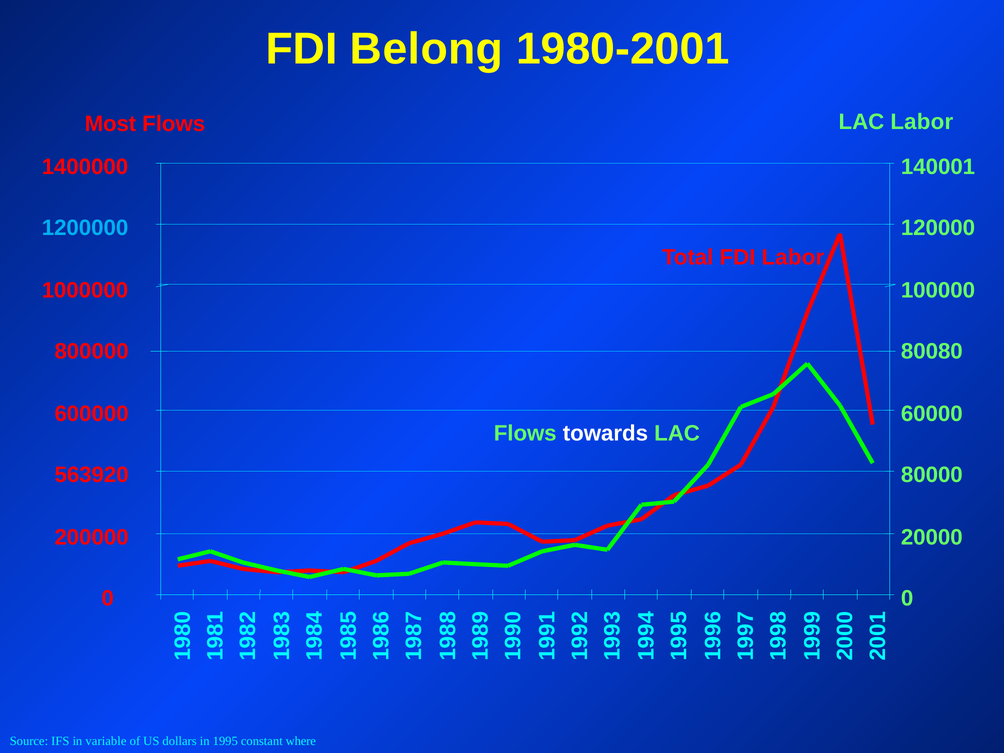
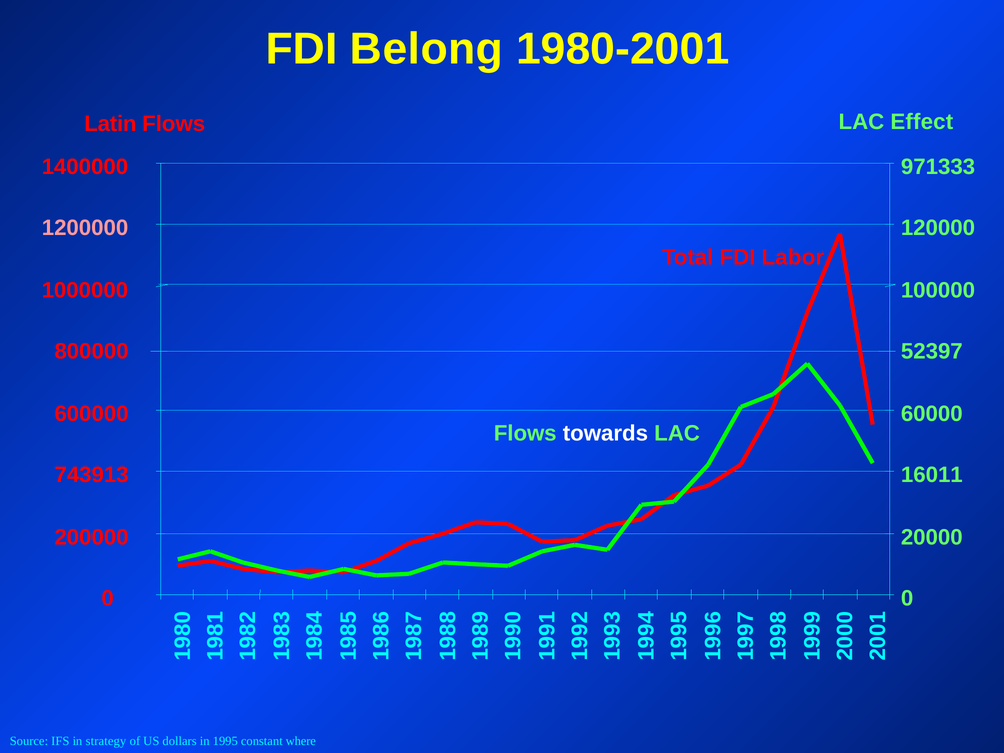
Most: Most -> Latin (110, 124)
LAC Labor: Labor -> Effect (922, 122)
140001: 140001 -> 971333 (938, 167)
1200000 colour: light blue -> pink (85, 228)
80080: 80080 -> 52397 (932, 351)
563920: 563920 -> 743913 (92, 475)
80000: 80000 -> 16011 (932, 475)
variable: variable -> strategy (106, 741)
